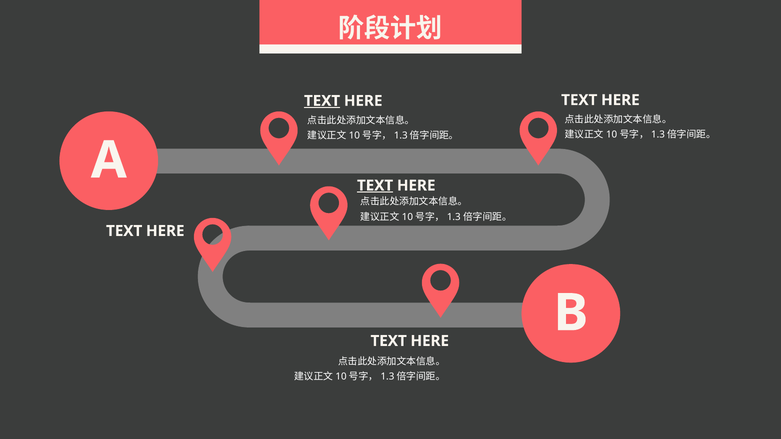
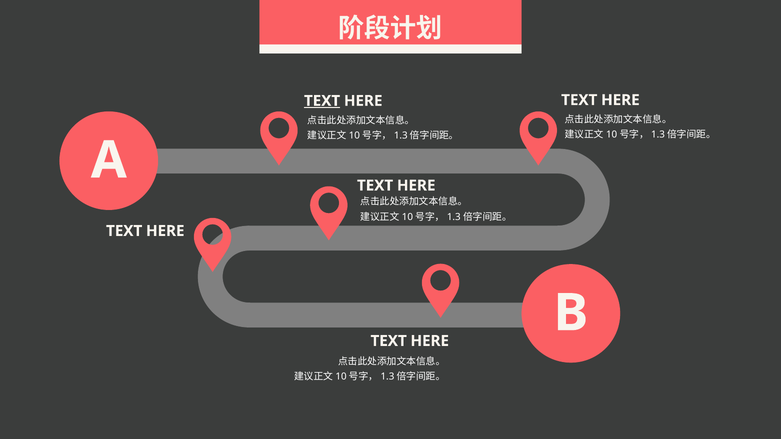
TEXT underline: present -> none (375, 186)
